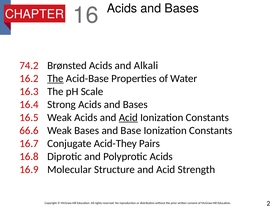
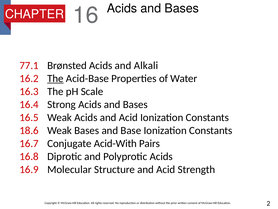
74.2: 74.2 -> 77.1 (29, 65)
Acid underline: present -> none (128, 117)
66.6: 66.6 -> 18.6 (29, 130)
Acid-They: Acid-They -> Acid-With (115, 143)
